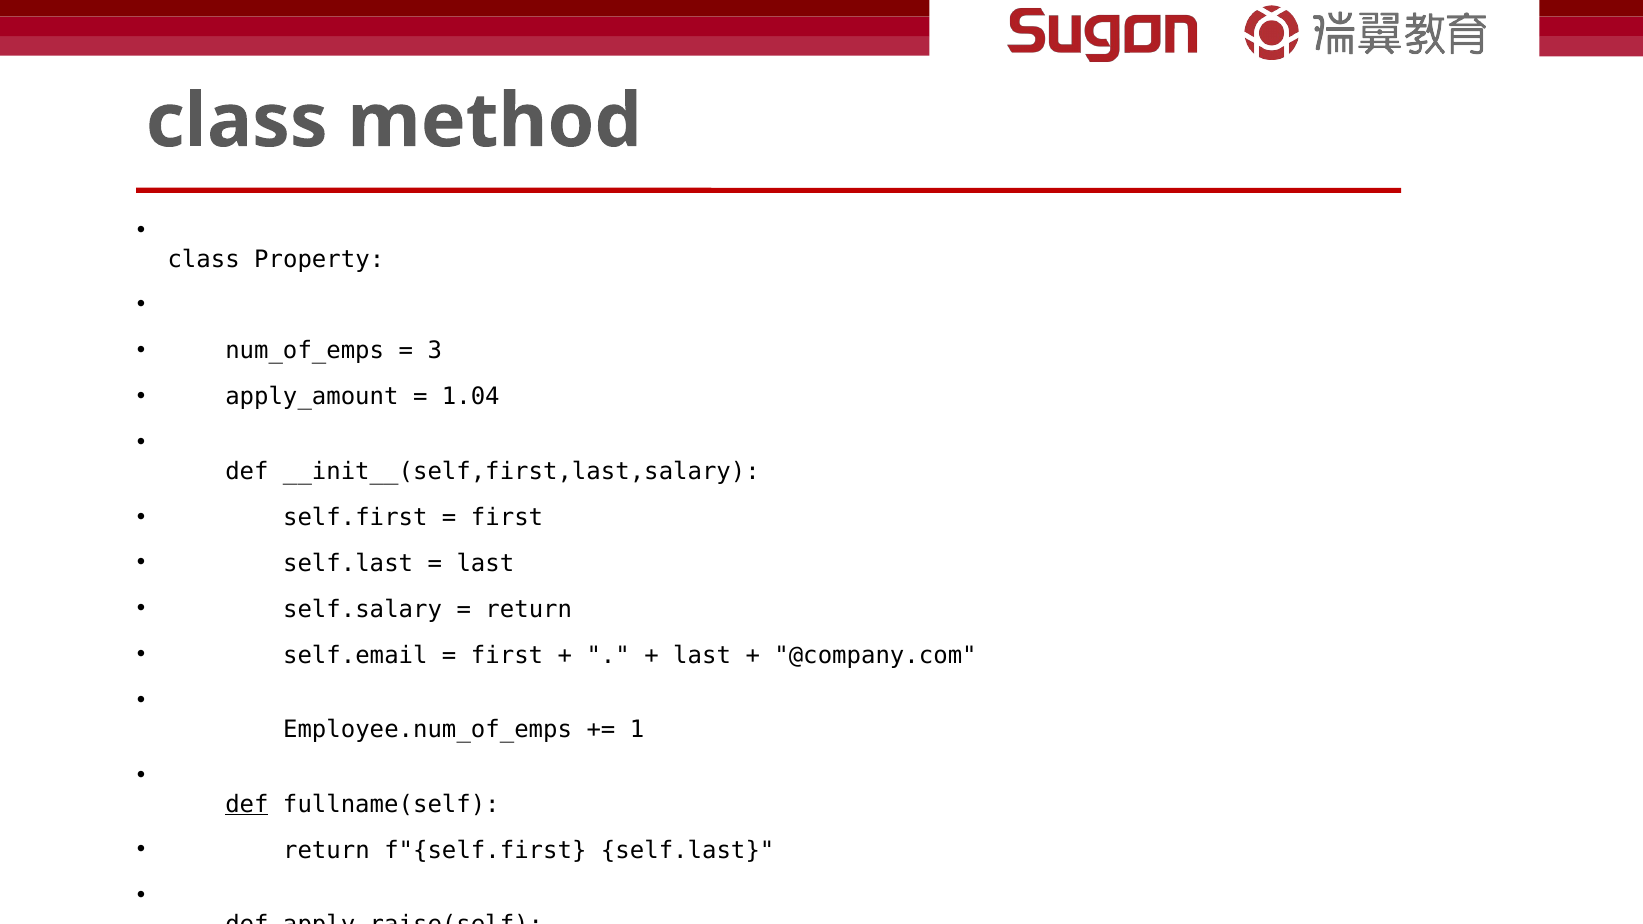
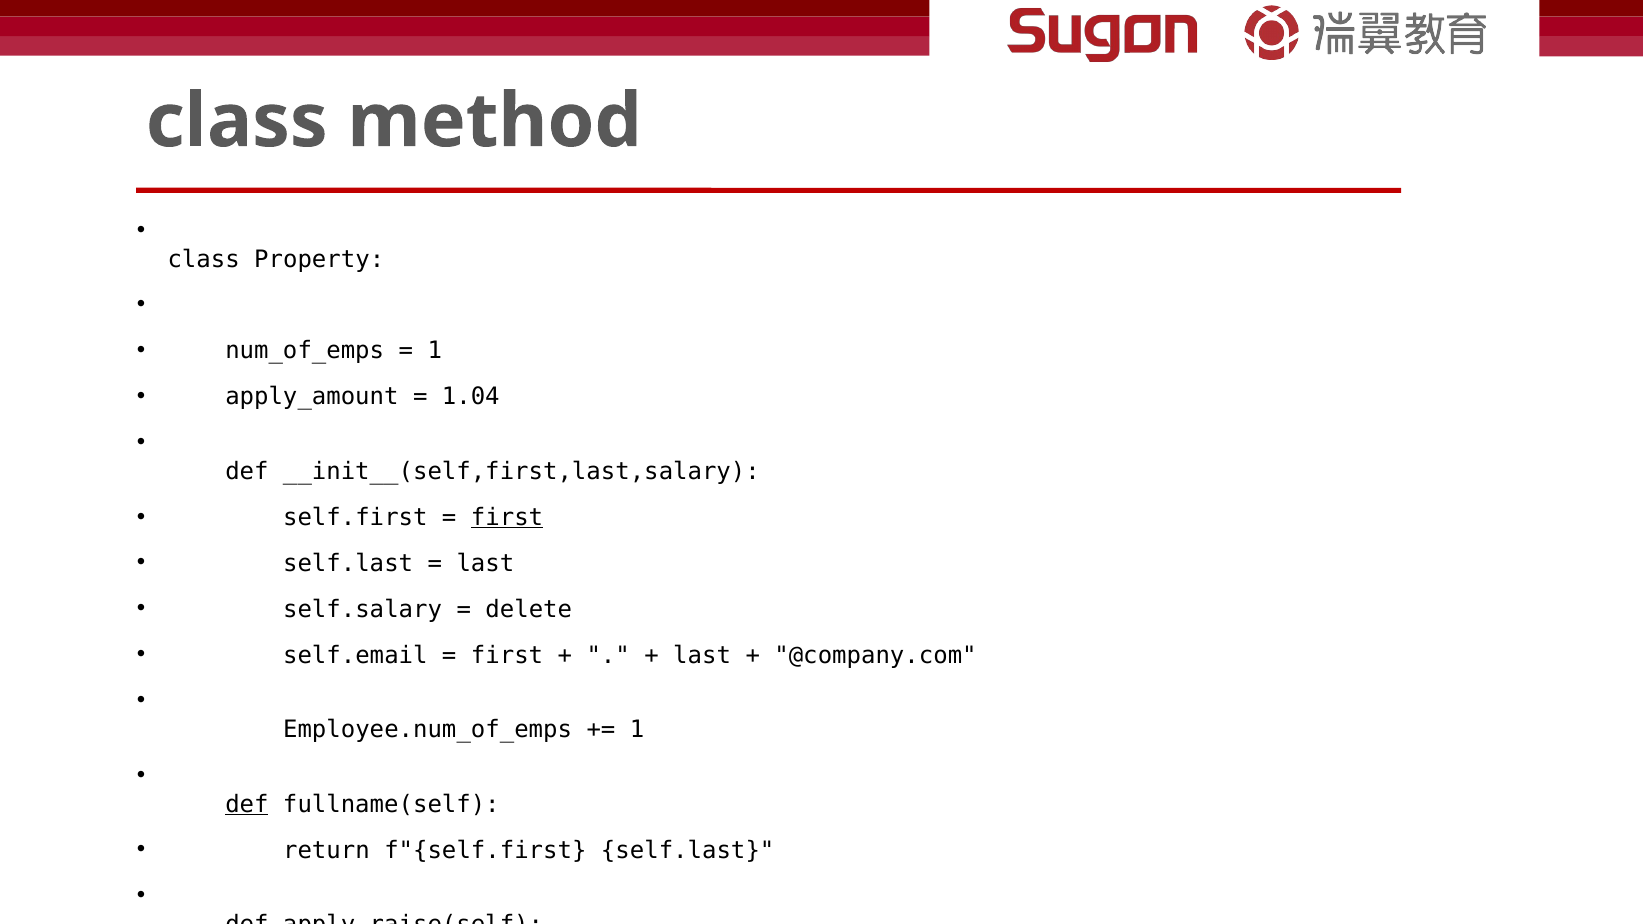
3: 3 -> 1 (435, 351)
first underline: none -> present (507, 518)
return: return -> delete (529, 609)
